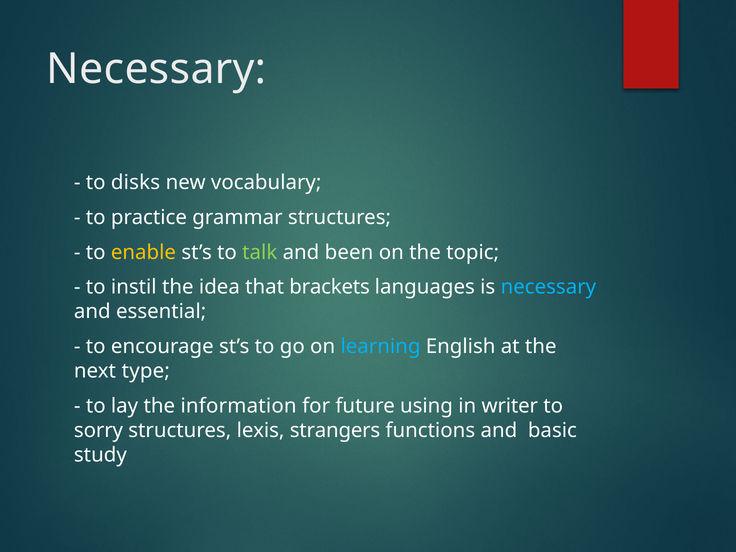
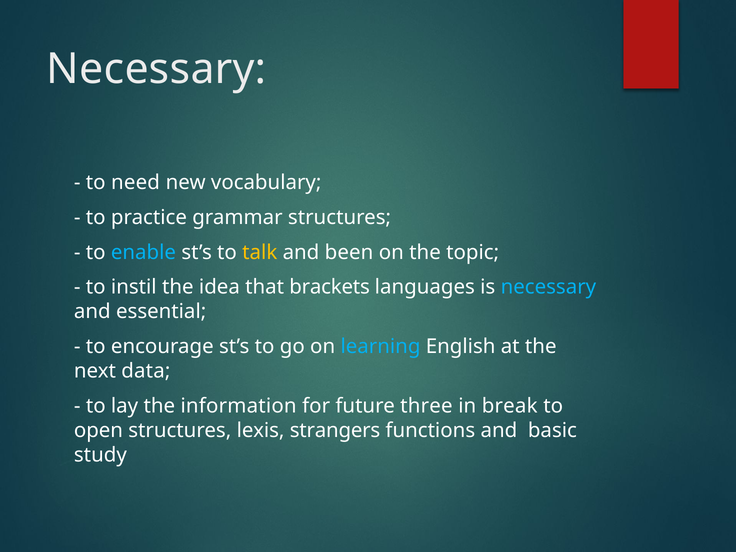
disks: disks -> need (135, 183)
enable colour: yellow -> light blue (143, 252)
talk colour: light green -> yellow (260, 252)
type: type -> data (146, 371)
using: using -> three (426, 406)
writer: writer -> break (510, 406)
sorry: sorry -> open (98, 430)
